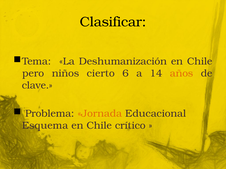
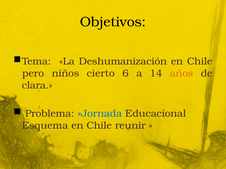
Clasificar: Clasificar -> Objetivos (113, 22)
clave: clave -> clara (37, 86)
Jornada colour: orange -> blue (100, 114)
crítico: crítico -> reunir (130, 126)
